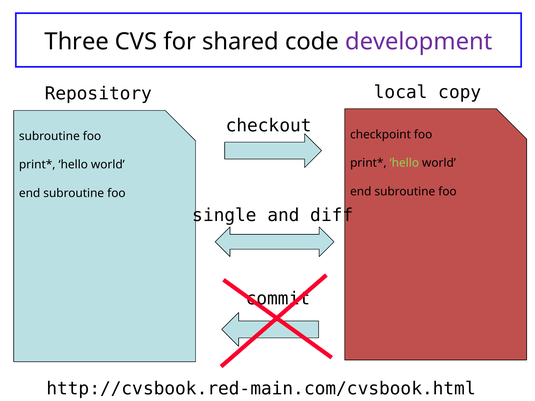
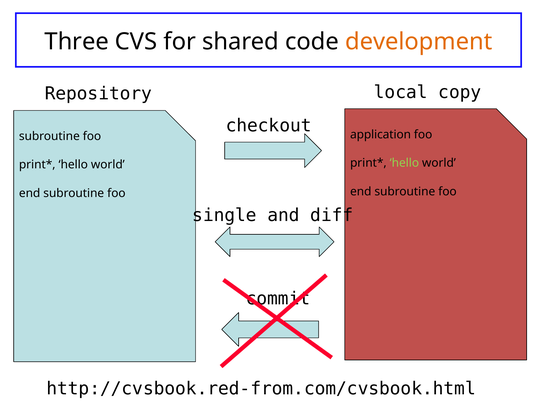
development colour: purple -> orange (419, 42)
checkpoint: checkpoint -> application (381, 135)
http://cvsbook.red-main.com/cvsbook.html: http://cvsbook.red-main.com/cvsbook.html -> http://cvsbook.red-from.com/cvsbook.html (261, 389)
